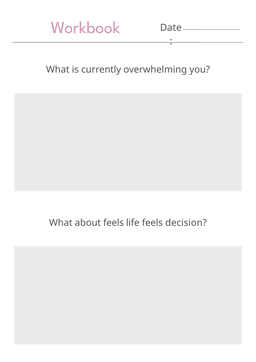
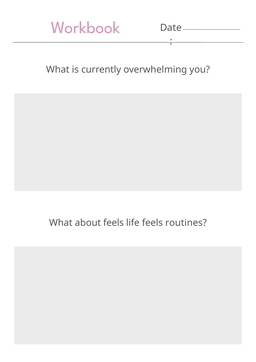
decision: decision -> routines (186, 223)
